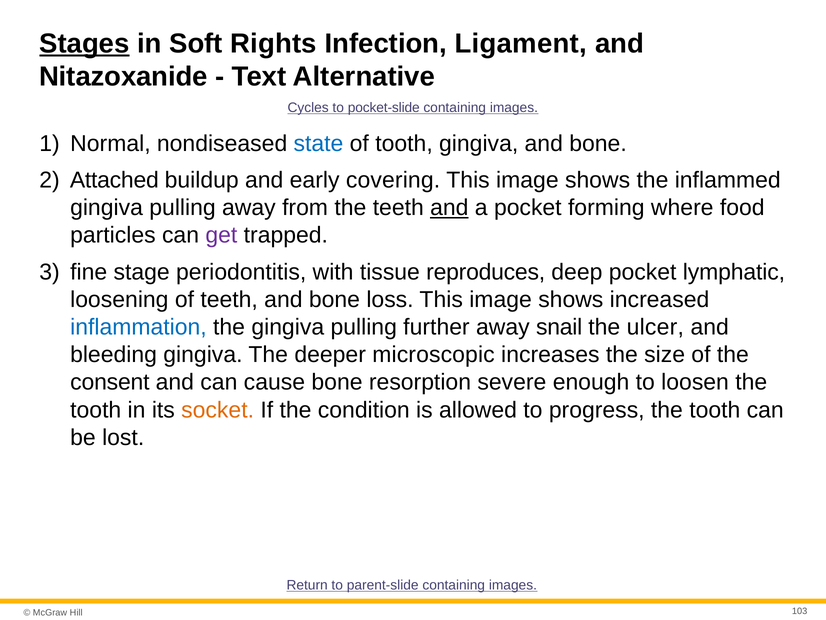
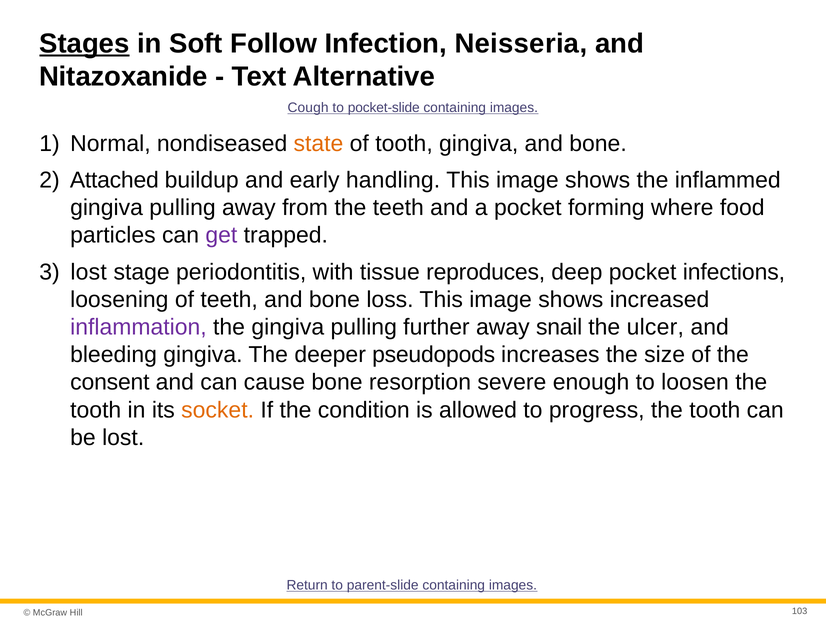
Rights: Rights -> Follow (274, 44)
Ligament: Ligament -> Neisseria (521, 44)
Cycles: Cycles -> Cough (308, 108)
state colour: blue -> orange (318, 143)
covering: covering -> handling (393, 180)
and underline: present -> none (449, 208)
fine: fine -> lost (89, 272)
lymphatic: lymphatic -> infections (734, 272)
inflammation colour: blue -> purple (138, 327)
microscopic: microscopic -> pseudopods (434, 355)
